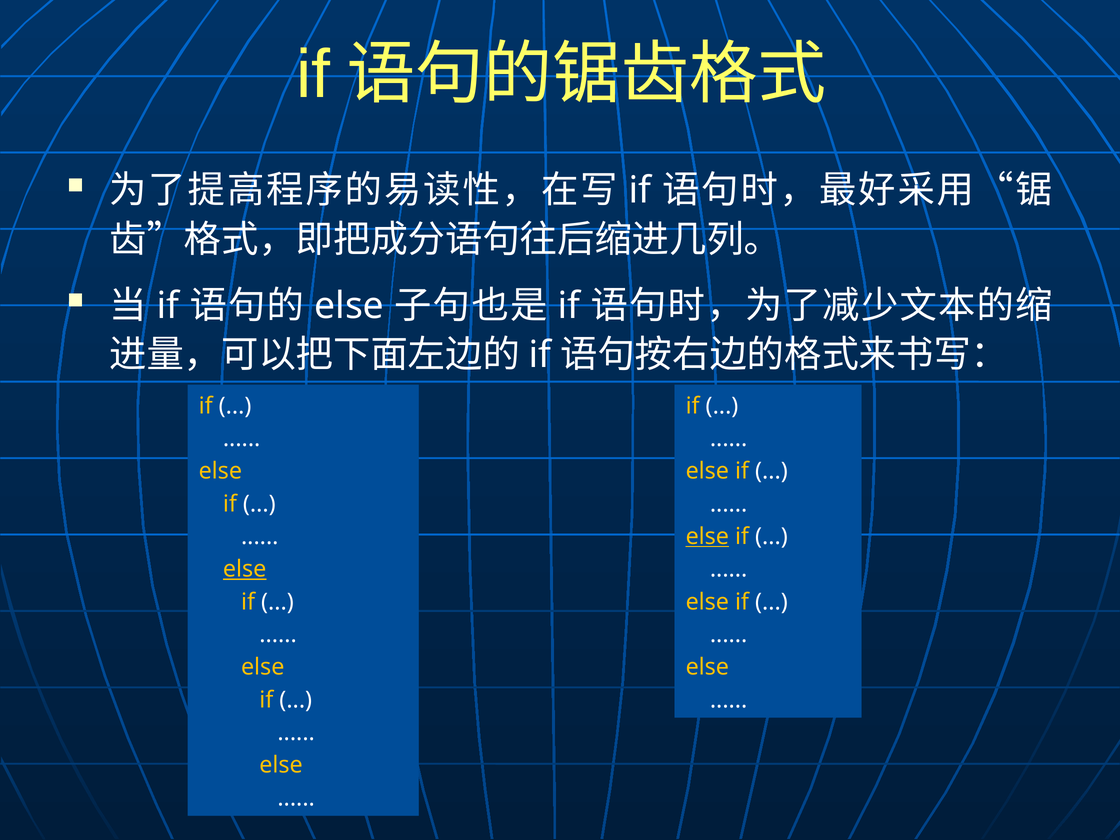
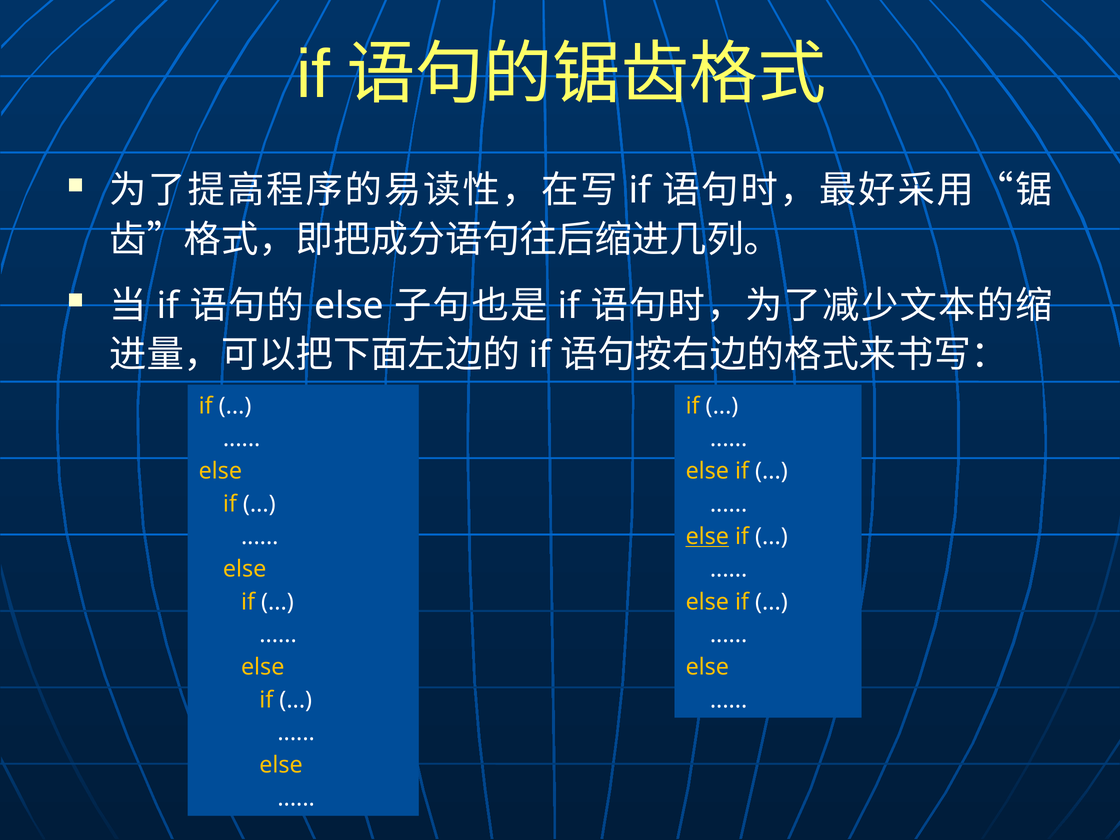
else underline: present -> none (245, 569)
